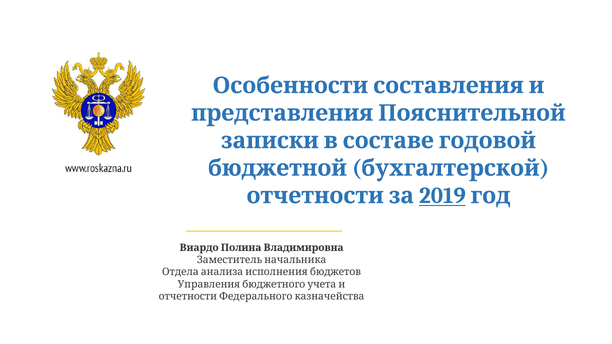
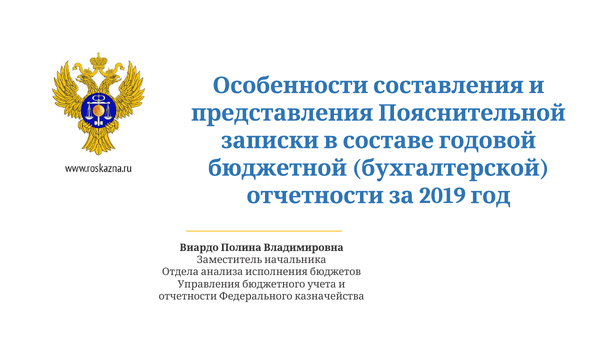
2019 underline: present -> none (442, 196)
